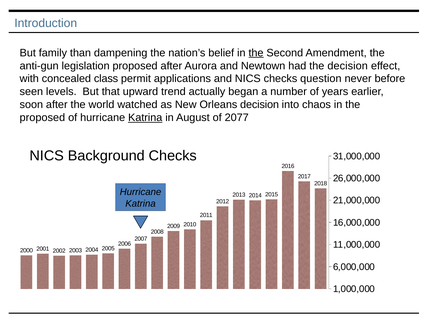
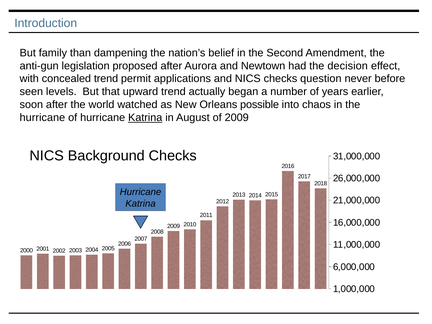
the underline: present -> none (256, 53)
concealed class: class -> trend (106, 79)
Orleans decision: decision -> possible (260, 105)
proposed: proposed -> hurricane (42, 118)
of 2077: 2077 -> 2009 (237, 118)
